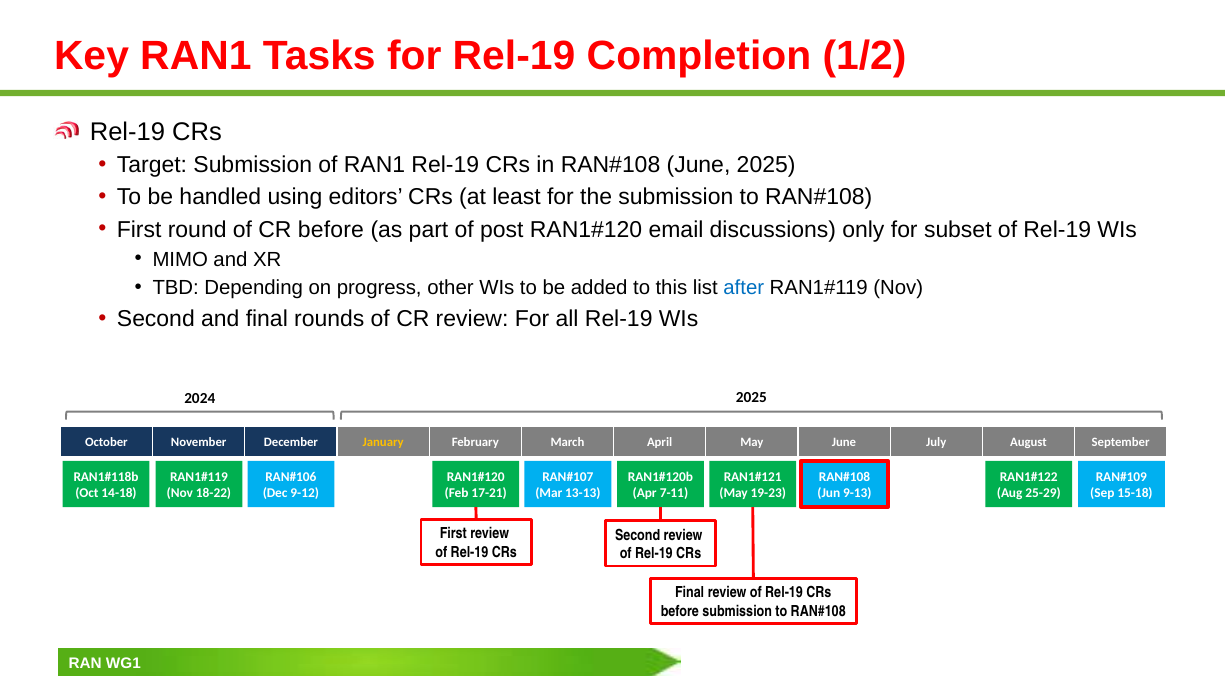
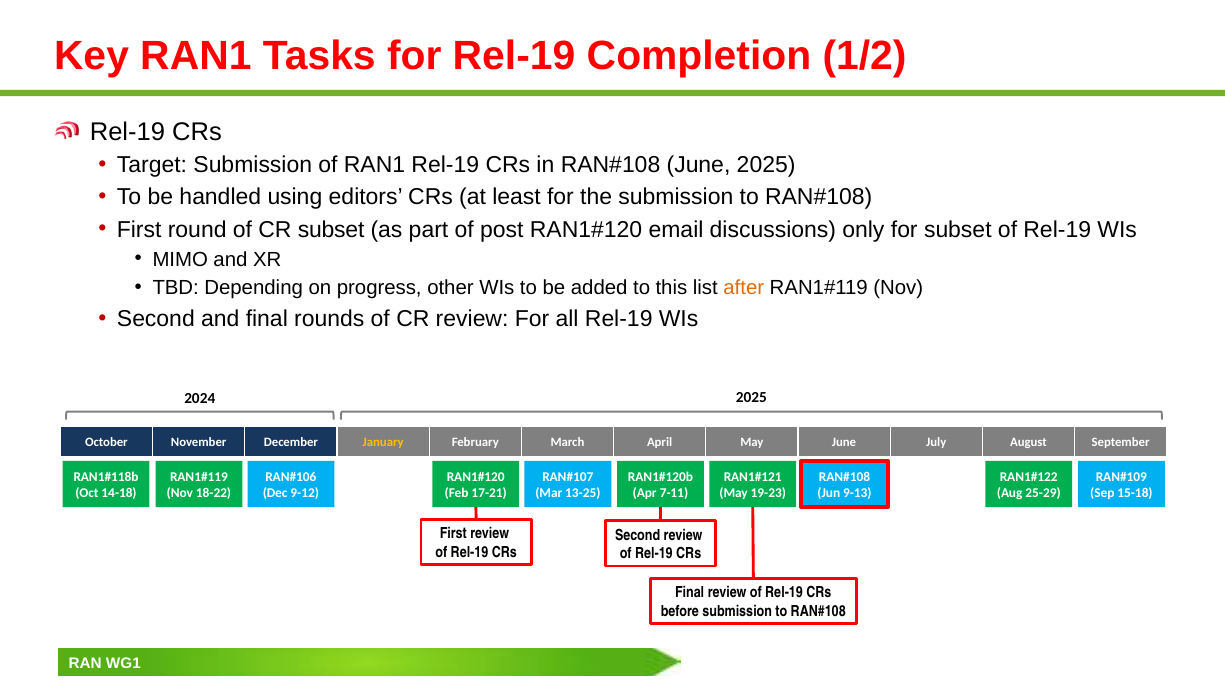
CR before: before -> subset (331, 229)
after colour: blue -> orange (744, 288)
13-13: 13-13 -> 13-25 (583, 493)
